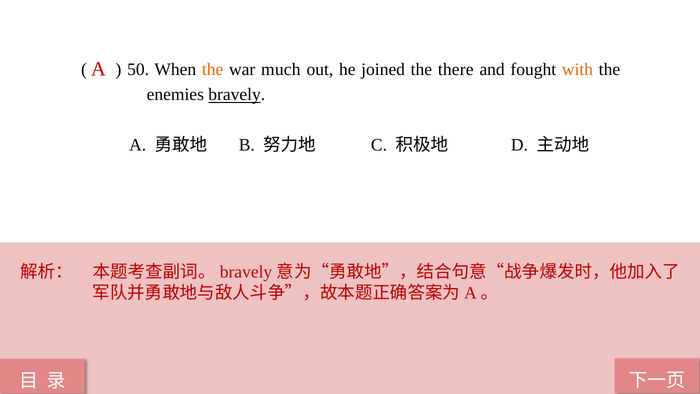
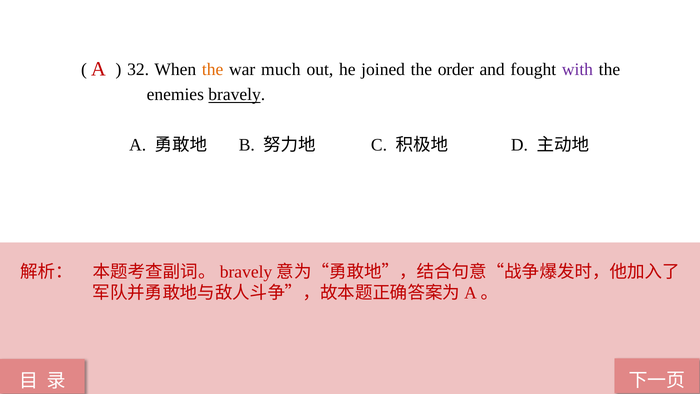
50: 50 -> 32 (138, 69)
there: there -> order (456, 69)
with colour: orange -> purple (577, 69)
